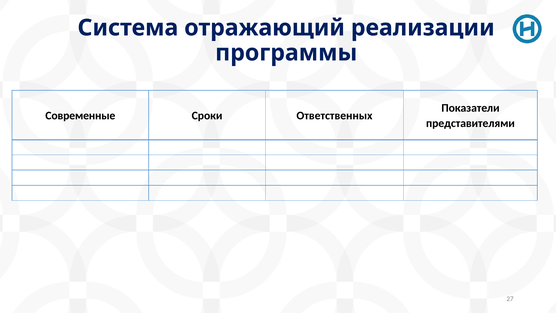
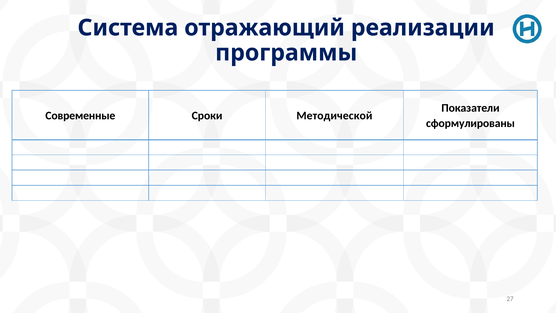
Ответственных: Ответственных -> Методической (334, 115)
представителями: представителями -> сформулированы (470, 123)
